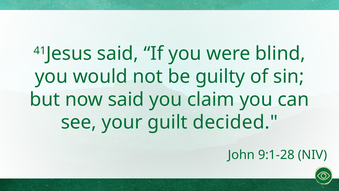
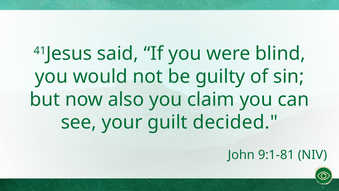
now said: said -> also (126, 99)
9:1-28: 9:1-28 -> 9:1-81 (276, 155)
